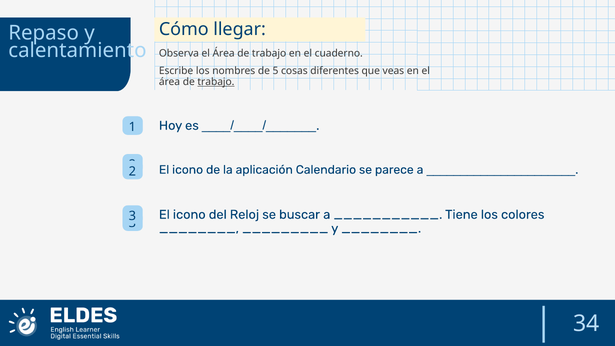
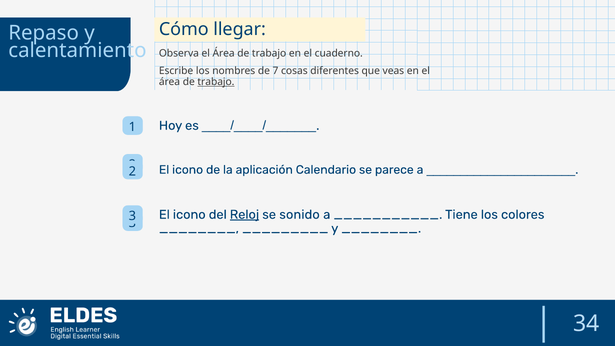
5: 5 -> 7 (275, 71)
Reloj underline: none -> present (244, 214)
buscar: buscar -> sonido (300, 214)
